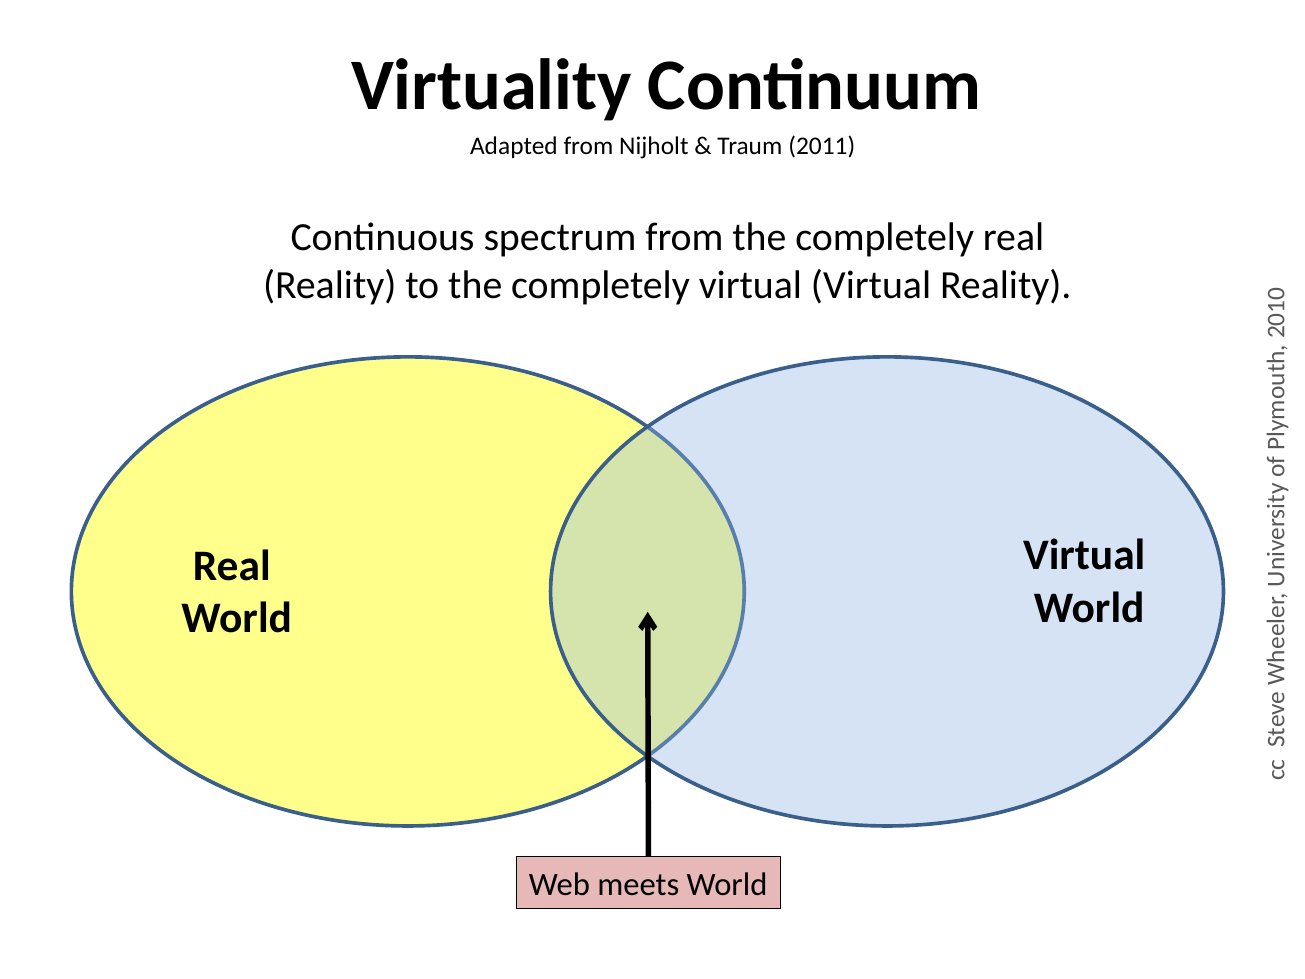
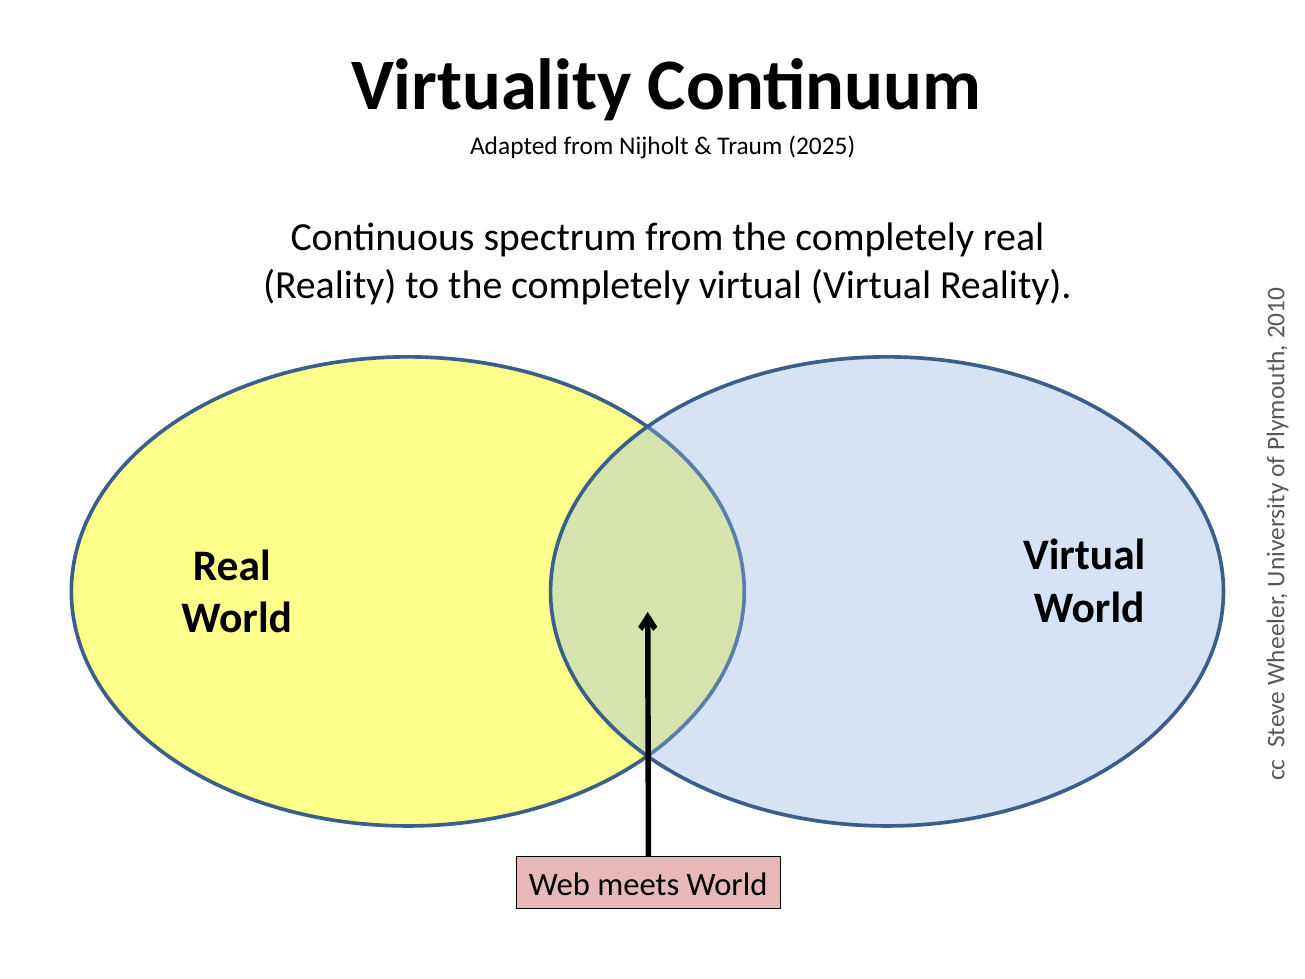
2011: 2011 -> 2025 (822, 146)
